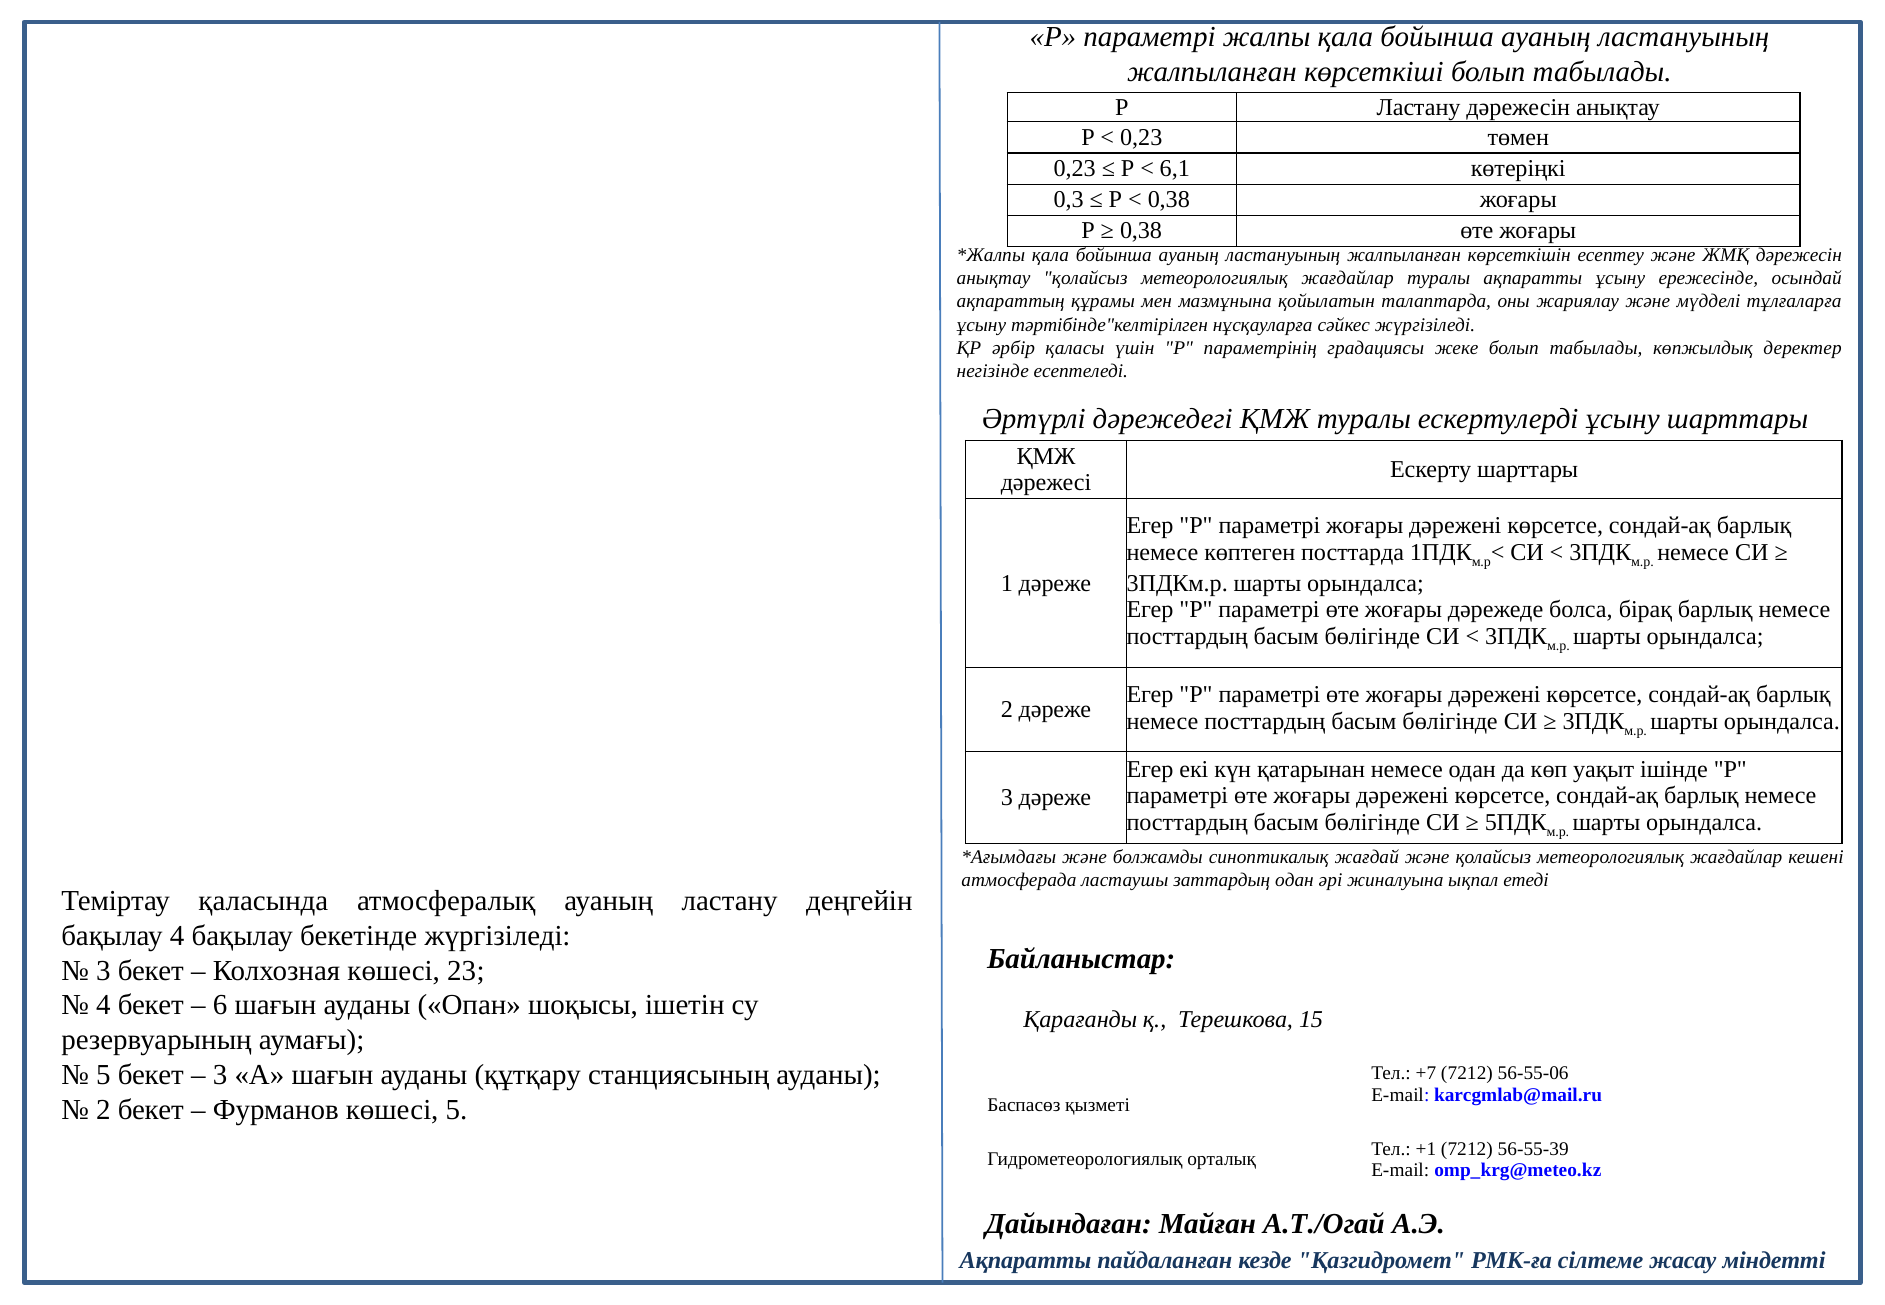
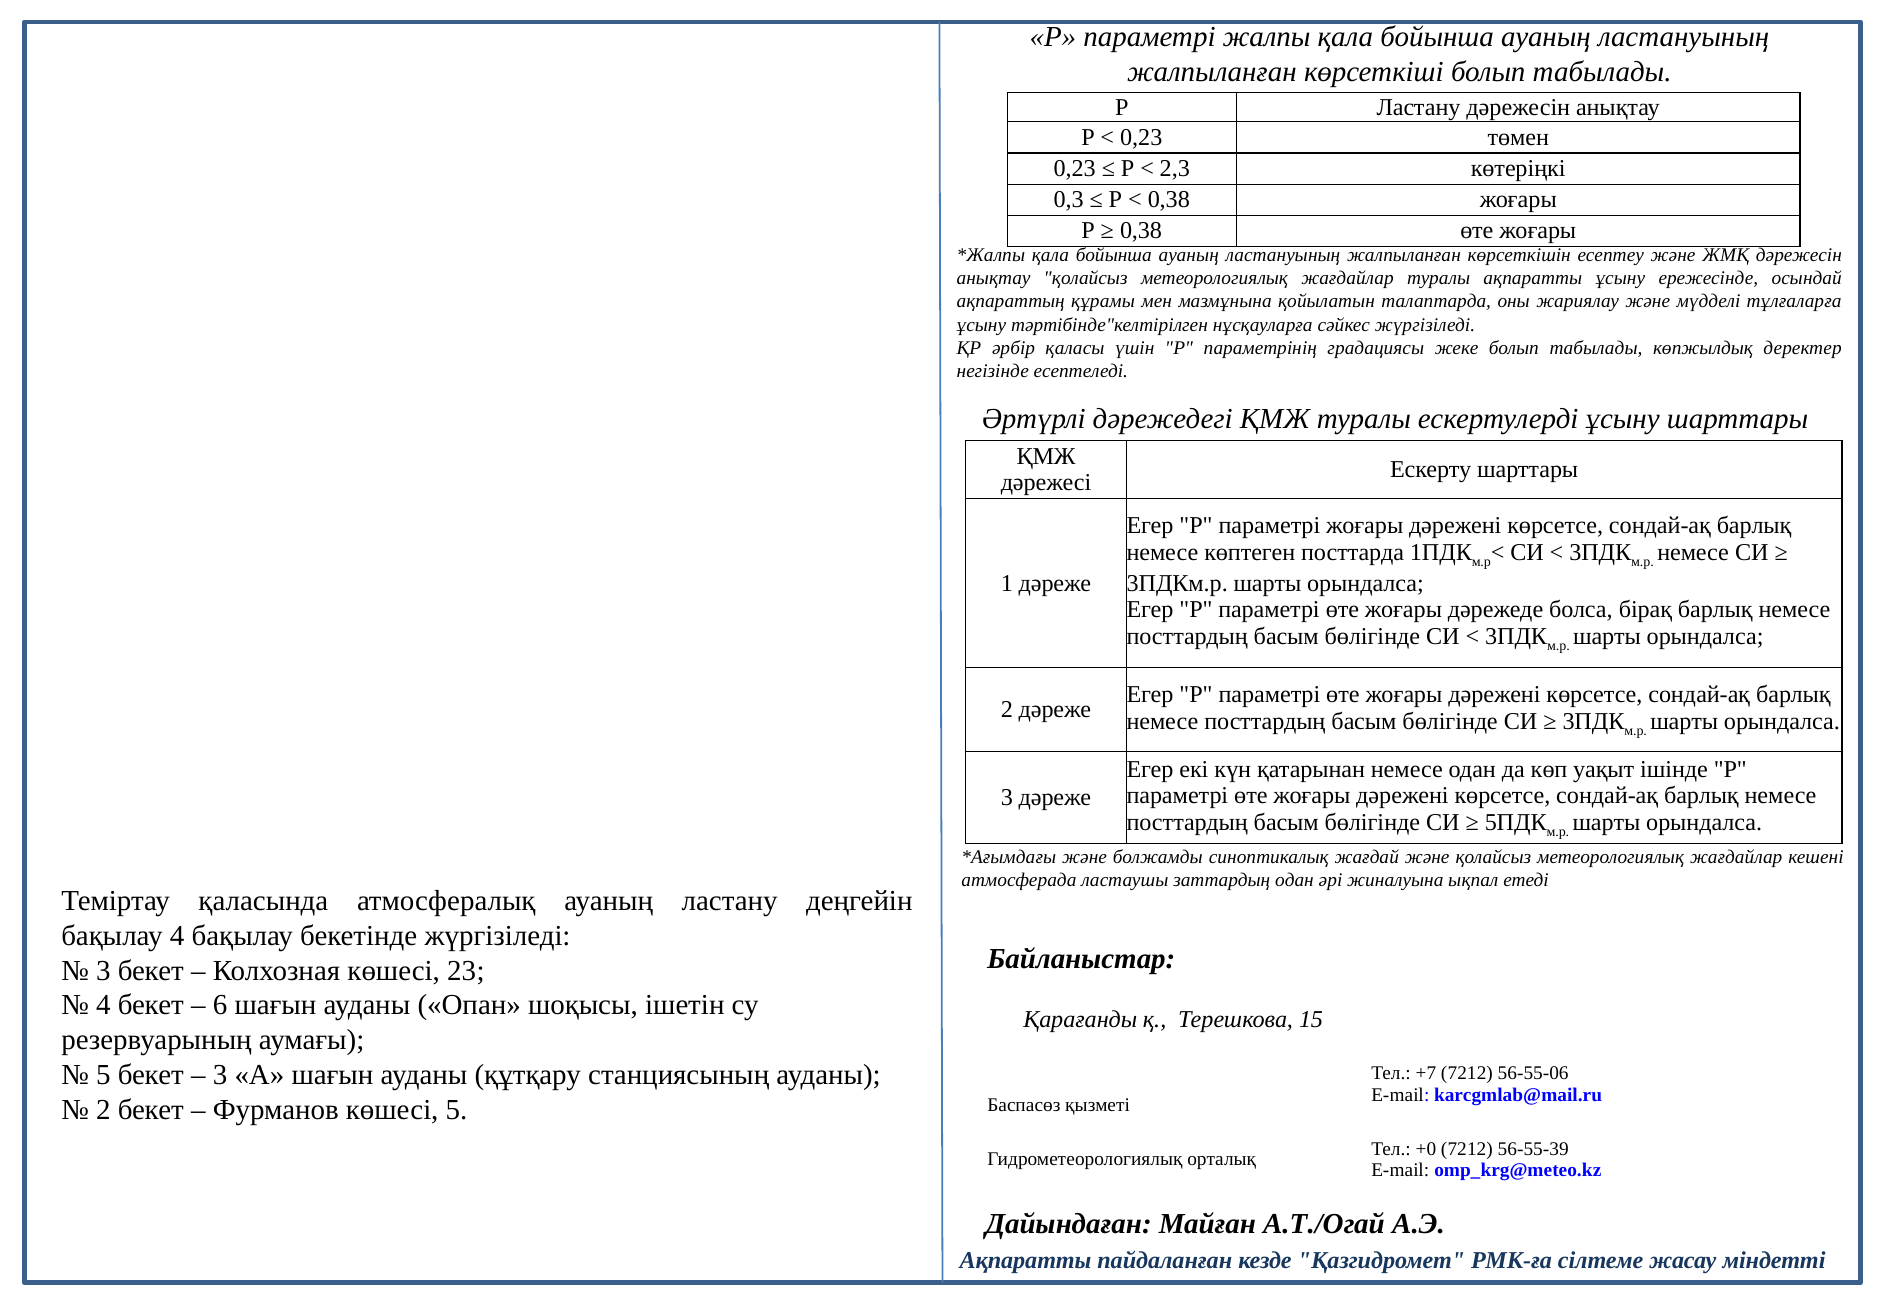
6,1: 6,1 -> 2,3 (1175, 168)
+1: +1 -> +0 (1426, 1149)
